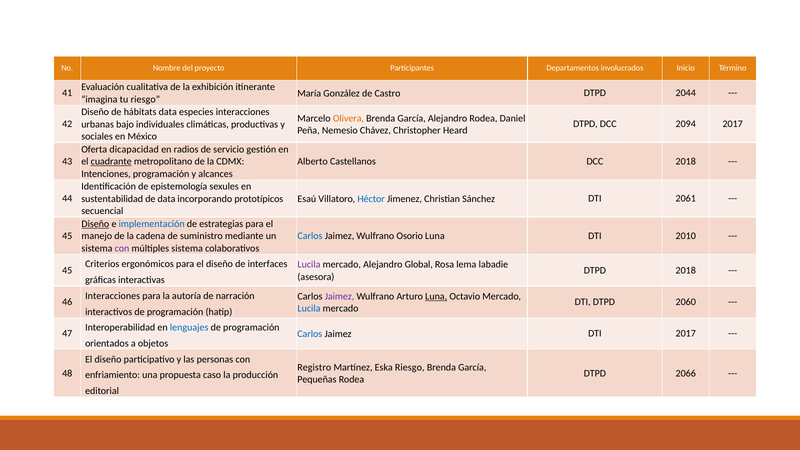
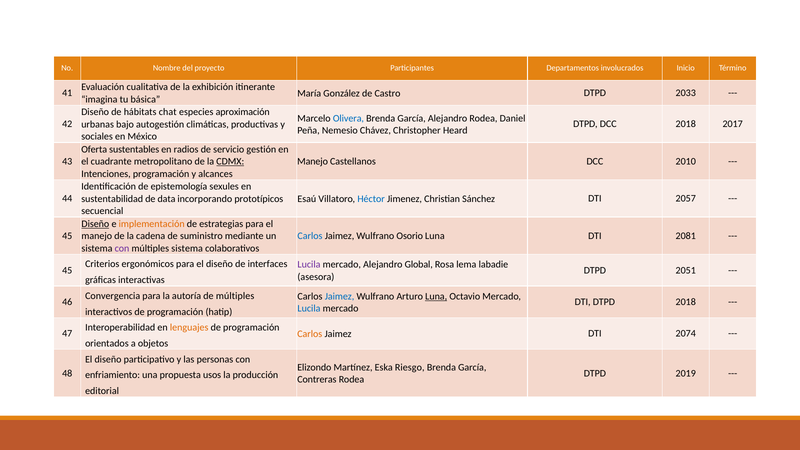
2044: 2044 -> 2033 (686, 93)
tu riesgo: riesgo -> básica (145, 99)
hábitats data: data -> chat (168, 112)
especies interacciones: interacciones -> aproximación (243, 112)
Olivera colour: orange -> blue (348, 118)
DCC 2094: 2094 -> 2018 (686, 124)
individuales: individuales -> autogestión (160, 124)
dicapacidad: dicapacidad -> sustentables (134, 149)
cuadrante underline: present -> none (111, 162)
CDMX underline: none -> present (230, 162)
Alberto: Alberto -> Manejo (313, 162)
DCC 2018: 2018 -> 2010 (686, 161)
2061: 2061 -> 2057 (686, 198)
implementación colour: blue -> orange (152, 224)
2010: 2010 -> 2081 (686, 236)
DTPD 2018: 2018 -> 2051 (686, 270)
Interacciones: Interacciones -> Convergencia (113, 296)
de narración: narración -> múltiples (235, 296)
Jaimez colour: purple -> blue (340, 296)
DTPD 2060: 2060 -> 2018 (686, 302)
lenguajes colour: blue -> orange (189, 328)
Carlos colour: blue -> orange (310, 334)
DTI 2017: 2017 -> 2074 (686, 334)
Registro: Registro -> Elizondo (314, 367)
2066: 2066 -> 2019 (686, 373)
caso: caso -> usos (212, 375)
Pequeñas: Pequeñas -> Contreras (317, 380)
